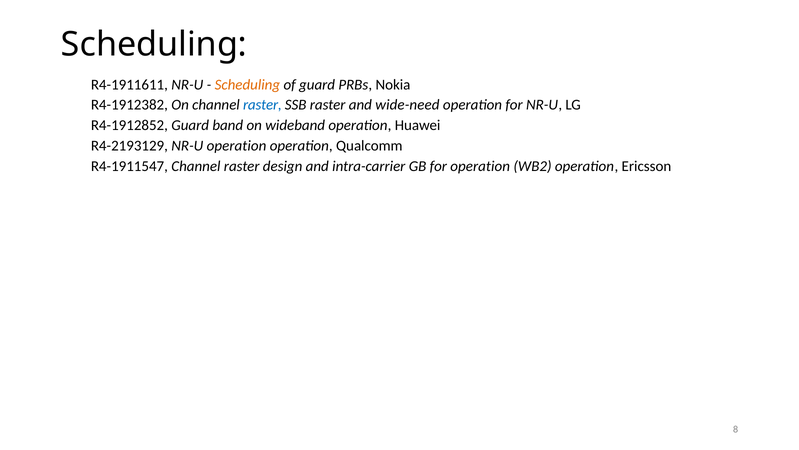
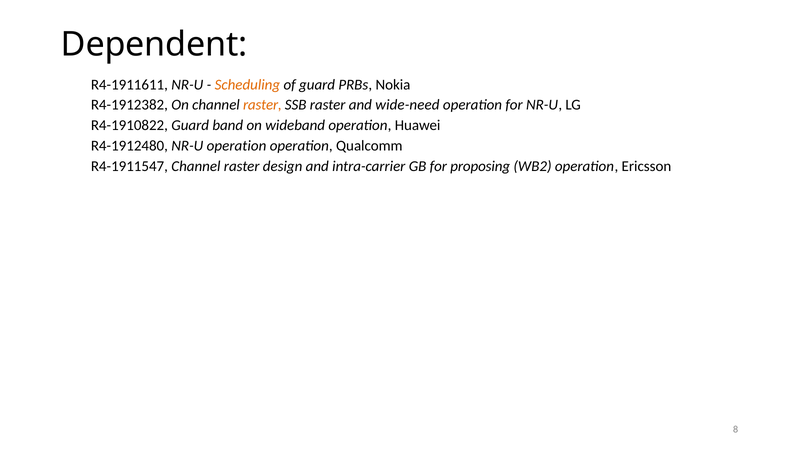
Scheduling: Scheduling -> Dependent (154, 45)
raster colour: blue -> orange (262, 105)
R4-1912852: R4-1912852 -> R4-1910822 (129, 125)
R4-2193129: R4-2193129 -> R4-1912480 (129, 146)
for operation: operation -> proposing (480, 166)
